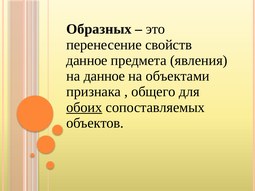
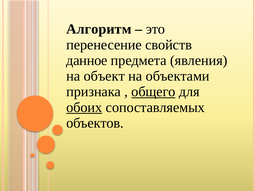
Образных: Образных -> Алгоритм (99, 29)
на данное: данное -> объект (104, 76)
общего underline: none -> present (153, 92)
